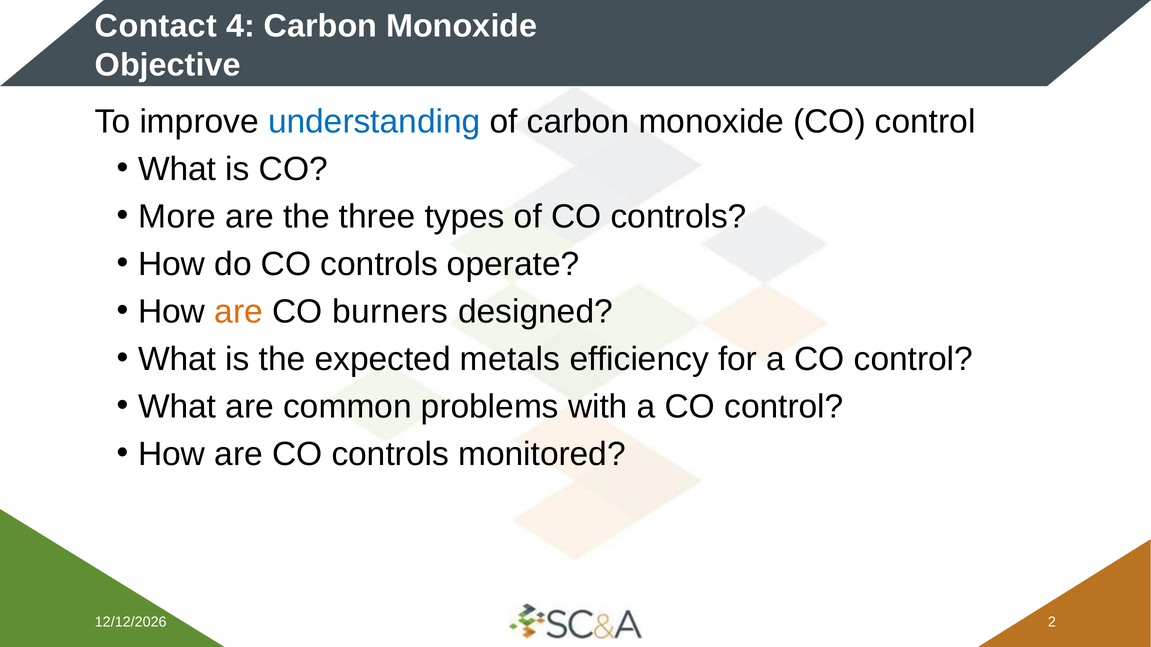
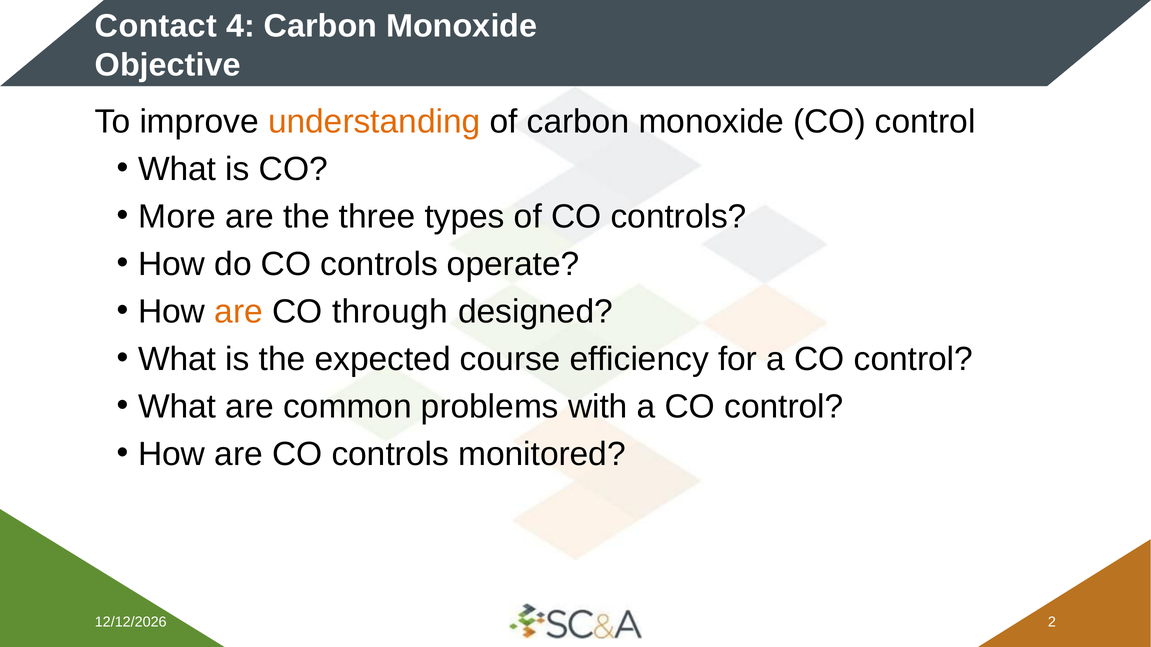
understanding colour: blue -> orange (374, 122)
burners: burners -> through (390, 312)
metals: metals -> course (510, 359)
